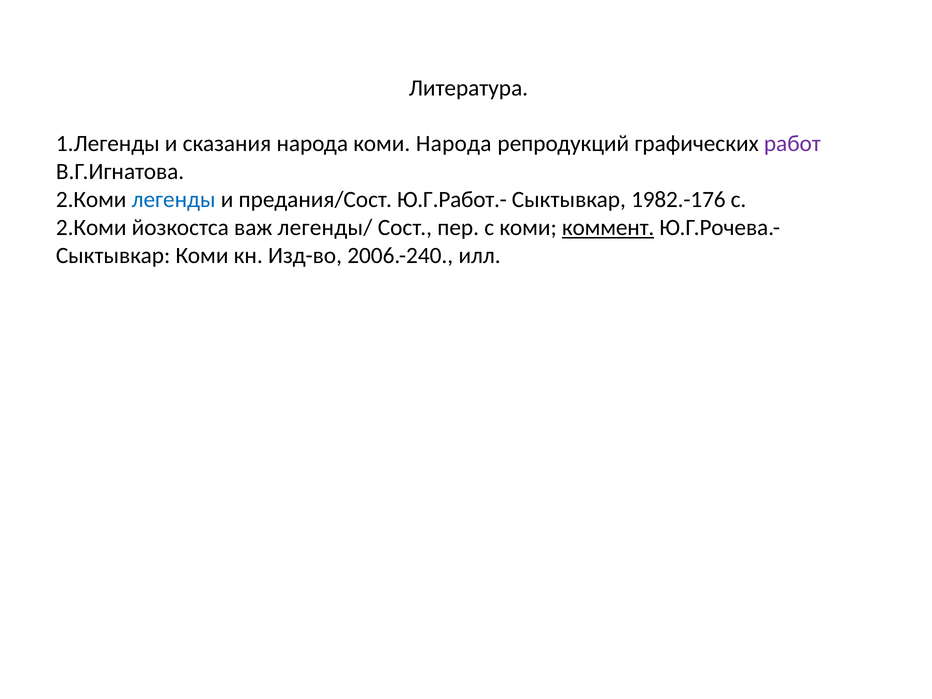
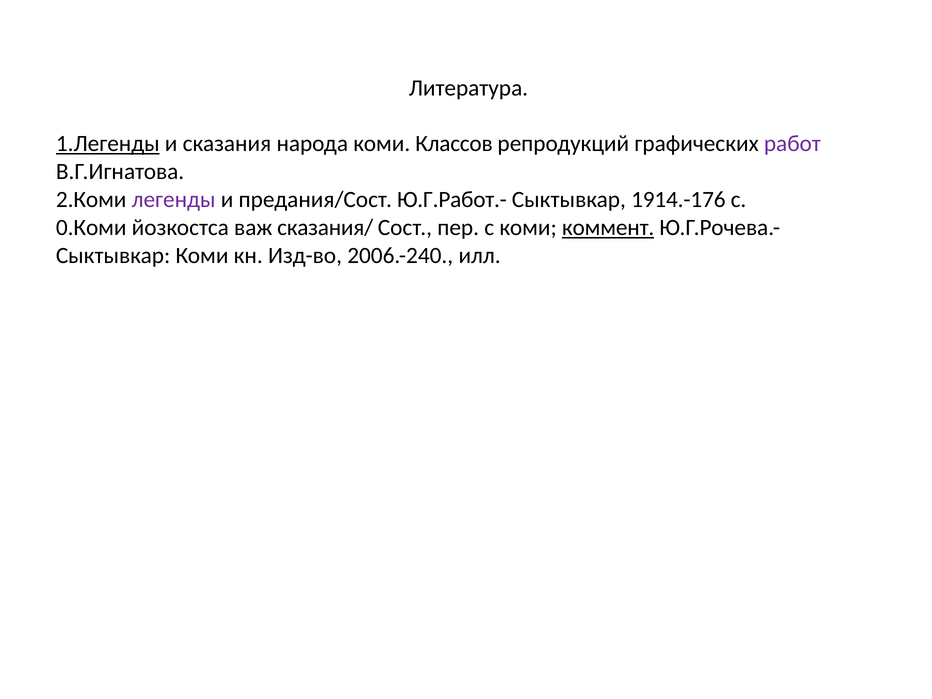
1.Легенды underline: none -> present (108, 144)
коми Народа: Народа -> Классов (454, 144)
легенды colour: blue -> purple (174, 200)
1982.-176: 1982.-176 -> 1914.-176 (678, 200)
2.Коми: 2.Коми -> 0.Коми (91, 228)
легенды/: легенды/ -> сказания/ (325, 228)
